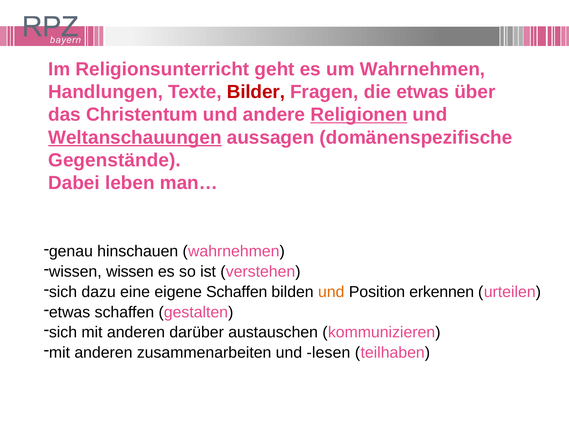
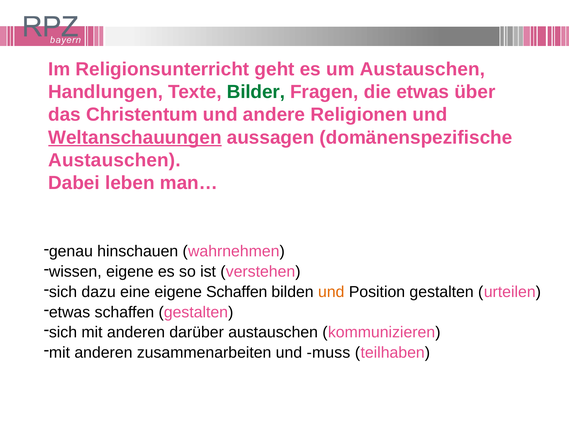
um Wahrnehmen: Wahrnehmen -> Austauschen (423, 69)
Bilder colour: red -> green (256, 92)
Religionen underline: present -> none (359, 115)
Gegenstände: Gegenstände -> Austauschen (114, 160)
wissen wissen: wissen -> eigene (130, 272)
Position erkennen: erkennen -> gestalten (442, 292)
lesen: lesen -> muss (328, 352)
